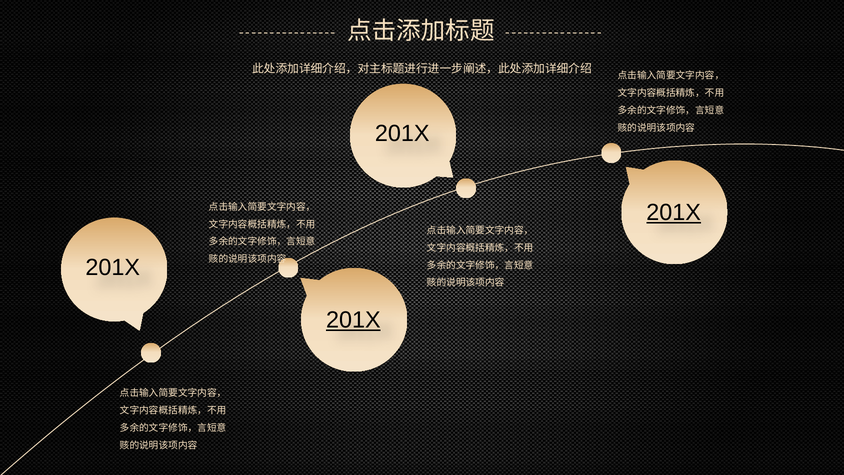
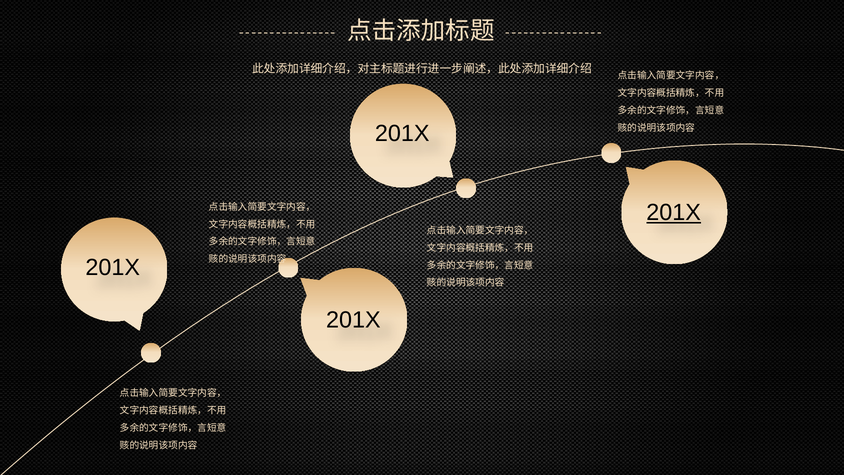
201X underline: present -> none (353, 320)
